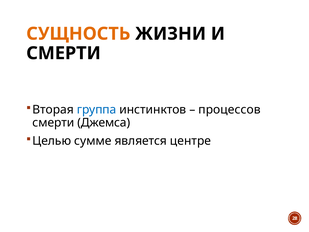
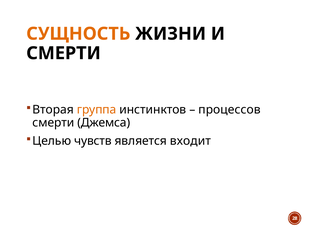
группа colour: blue -> orange (97, 110)
сумме: сумме -> чувств (93, 141)
центре: центре -> входит (190, 141)
